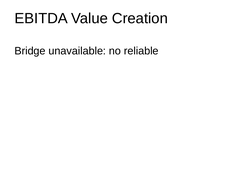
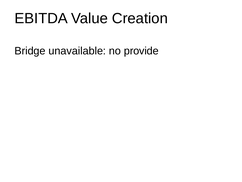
reliable: reliable -> provide (141, 51)
